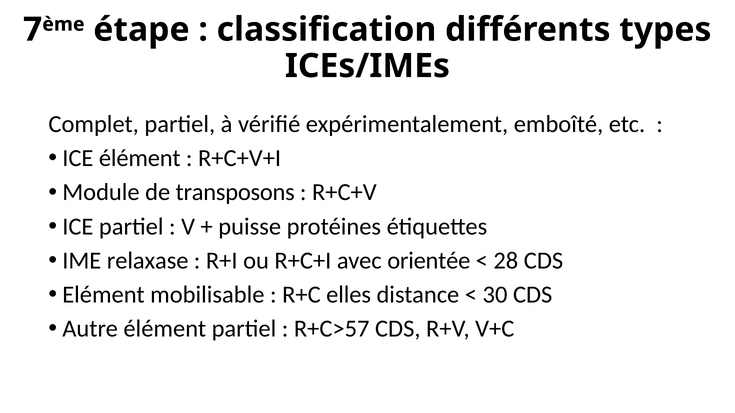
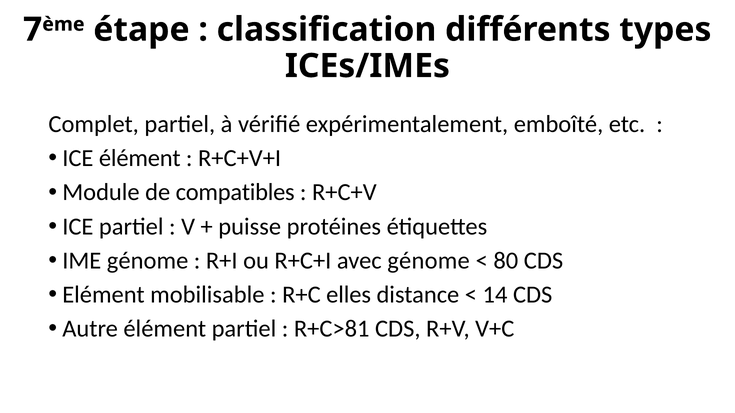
transposons: transposons -> compatibles (235, 193)
IME relaxase: relaxase -> génome (148, 261)
avec orientée: orientée -> génome (429, 261)
28: 28 -> 80 (506, 261)
30: 30 -> 14 (495, 295)
R+C>57: R+C>57 -> R+C>81 (332, 329)
